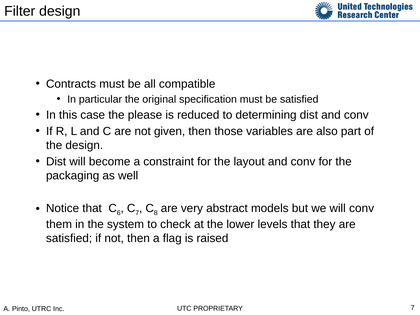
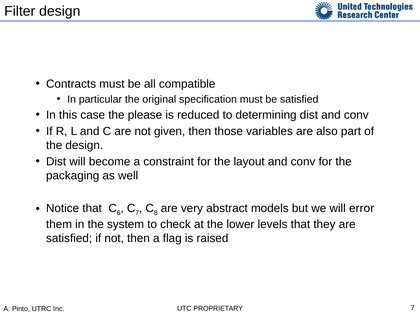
will conv: conv -> error (362, 208)
